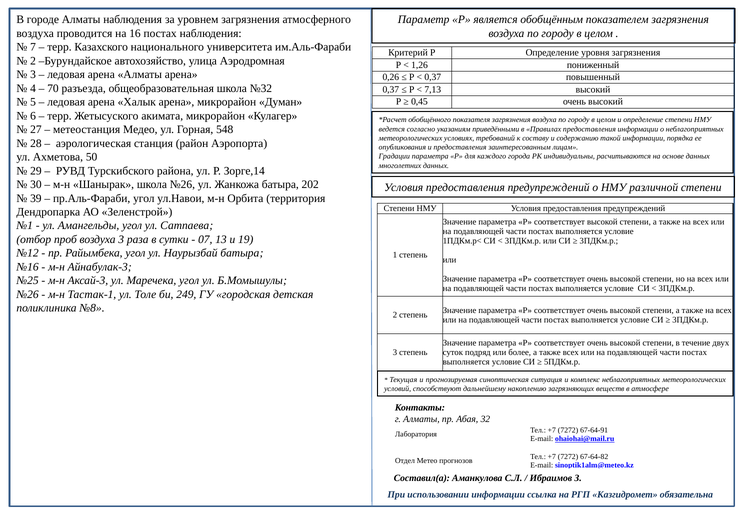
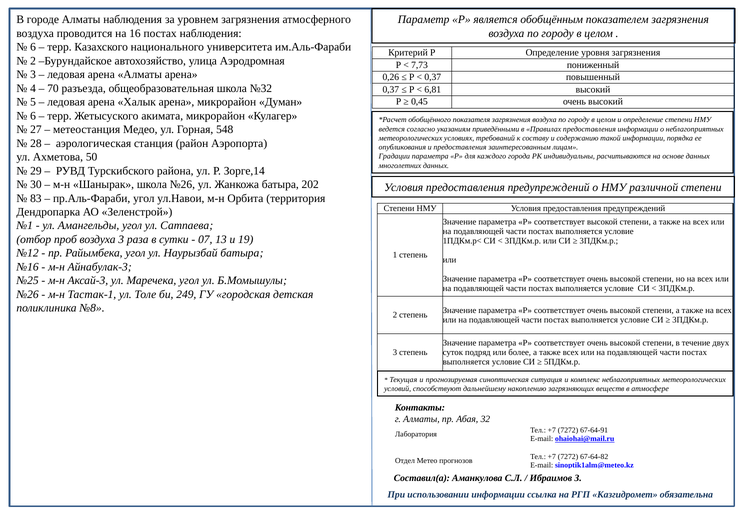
7: 7 -> 6 (33, 47)
1,26: 1,26 -> 7,73 (420, 65)
7,13: 7,13 -> 6,81 (433, 89)
39: 39 -> 83 (36, 198)
